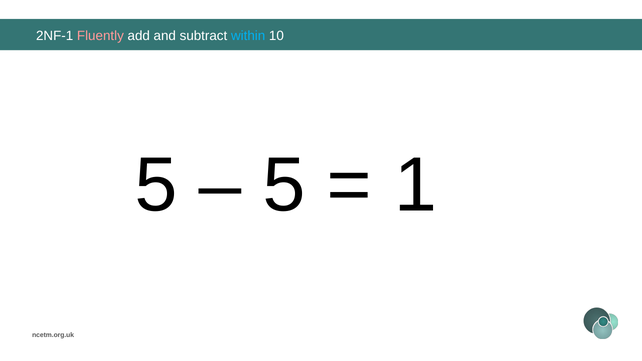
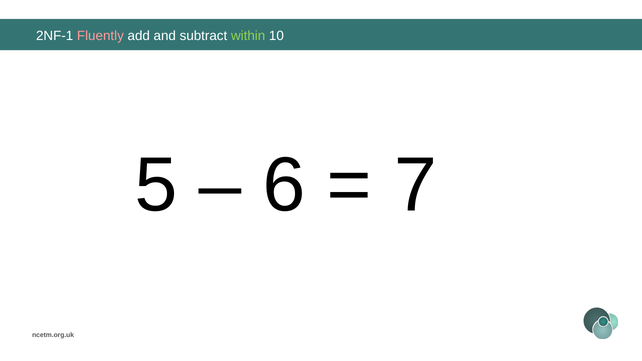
within colour: light blue -> light green (248, 36)
5: 5 -> 6 (284, 185)
1: 1 -> 7 (416, 185)
